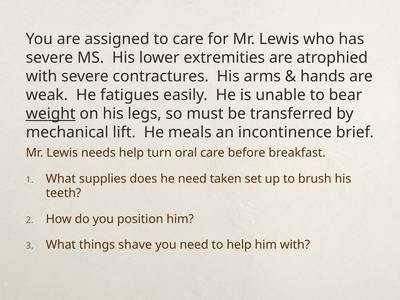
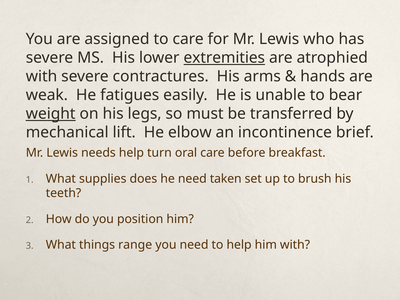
extremities underline: none -> present (224, 58)
meals: meals -> elbow (190, 132)
shave: shave -> range (135, 245)
